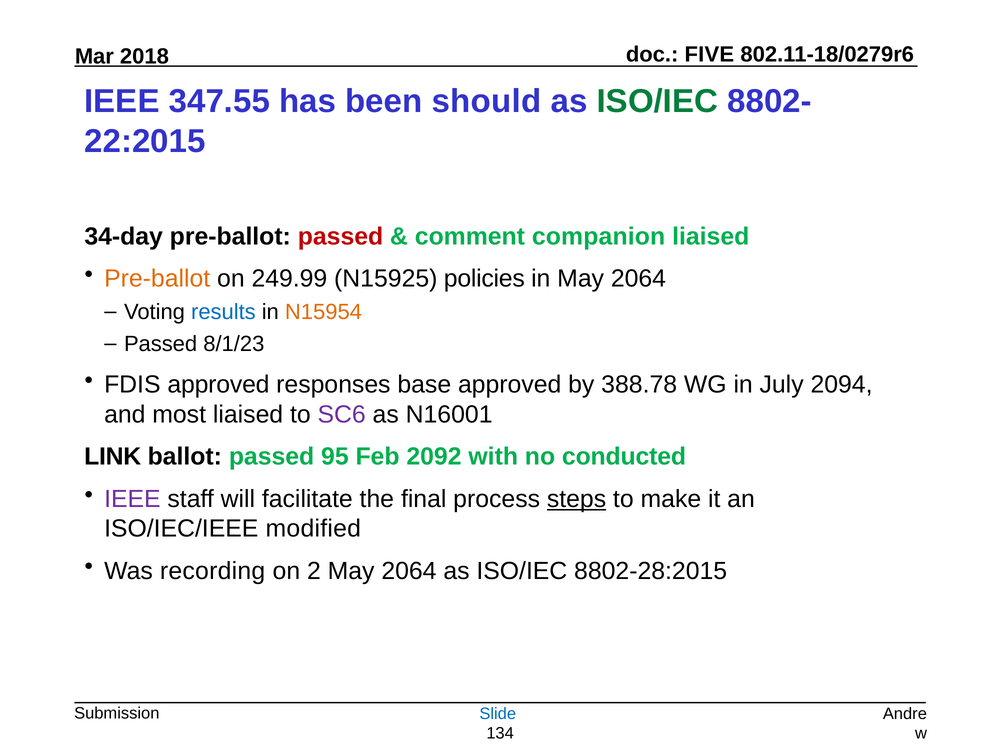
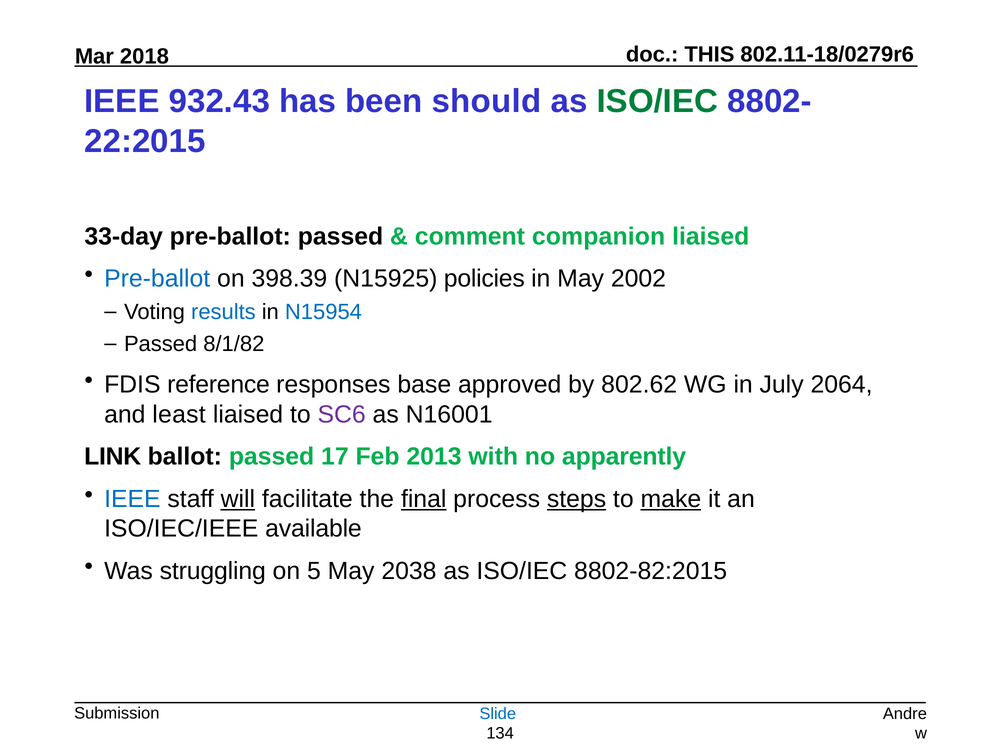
FIVE: FIVE -> THIS (709, 54)
347.55: 347.55 -> 932.43 (219, 102)
34-day: 34-day -> 33-day (124, 237)
passed colour: red -> black (341, 237)
Pre-ballot colour: orange -> blue (157, 279)
249.99: 249.99 -> 398.39 (289, 279)
in May 2064: 2064 -> 2002 (638, 279)
N15954 colour: orange -> blue (323, 312)
8/1/23: 8/1/23 -> 8/1/82 (234, 344)
FDIS approved: approved -> reference (219, 385)
388.78: 388.78 -> 802.62 (639, 385)
2094: 2094 -> 2064 (842, 385)
most: most -> least (179, 415)
95: 95 -> 17 (335, 457)
2092: 2092 -> 2013 (434, 457)
conducted: conducted -> apparently (624, 457)
IEEE colour: purple -> blue (132, 499)
will underline: none -> present (238, 499)
final underline: none -> present (424, 499)
make underline: none -> present (671, 499)
modified: modified -> available (314, 529)
recording: recording -> struggling (213, 571)
2: 2 -> 5 (314, 571)
2064: 2064 -> 2038 (409, 571)
8802-28:2015: 8802-28:2015 -> 8802-82:2015 (651, 571)
